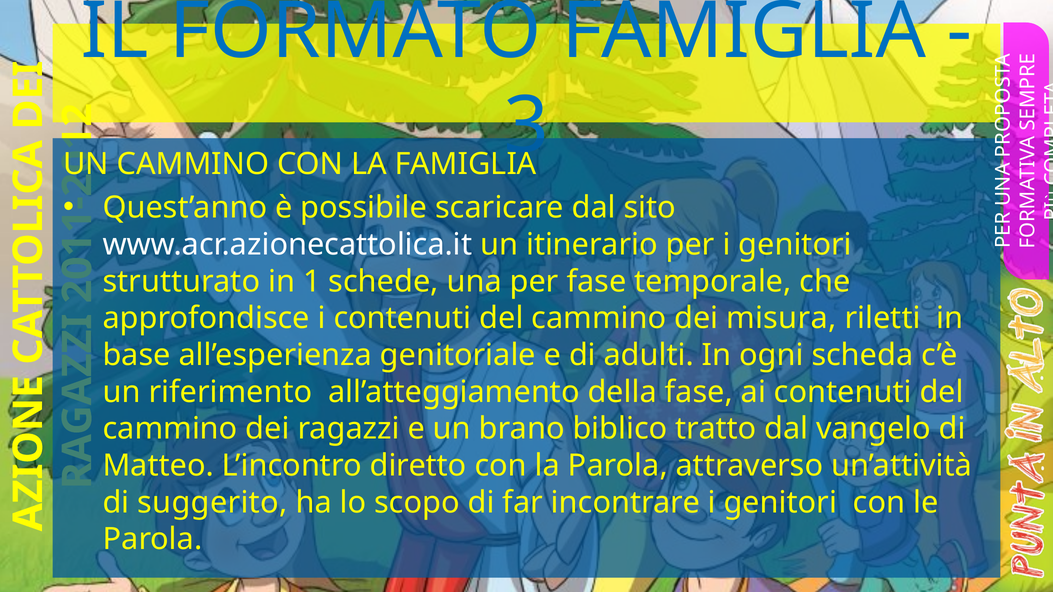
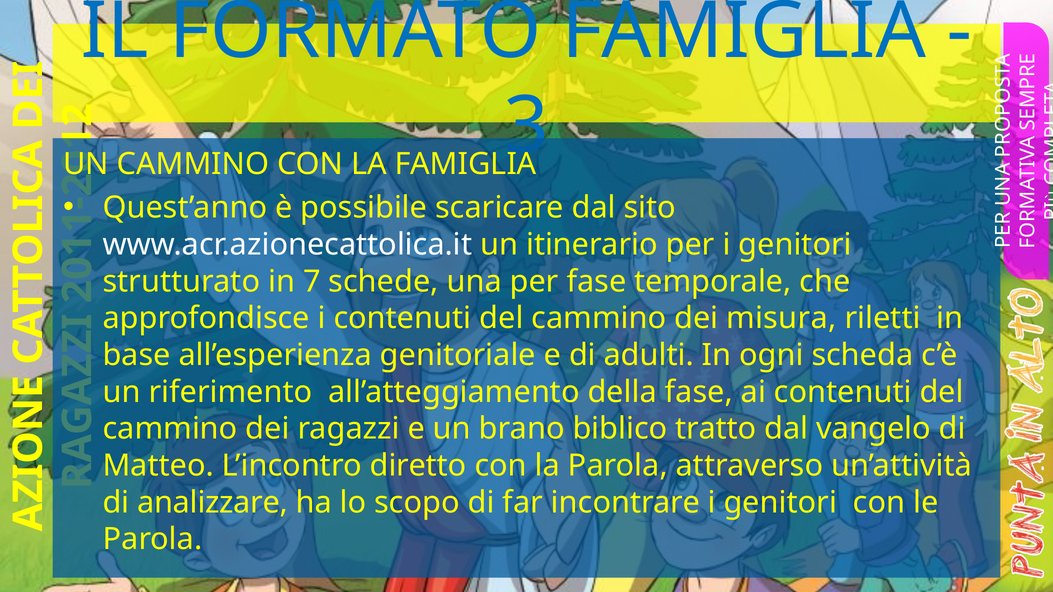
in 1: 1 -> 7 (312, 282)
suggerito: suggerito -> analizzare (213, 503)
